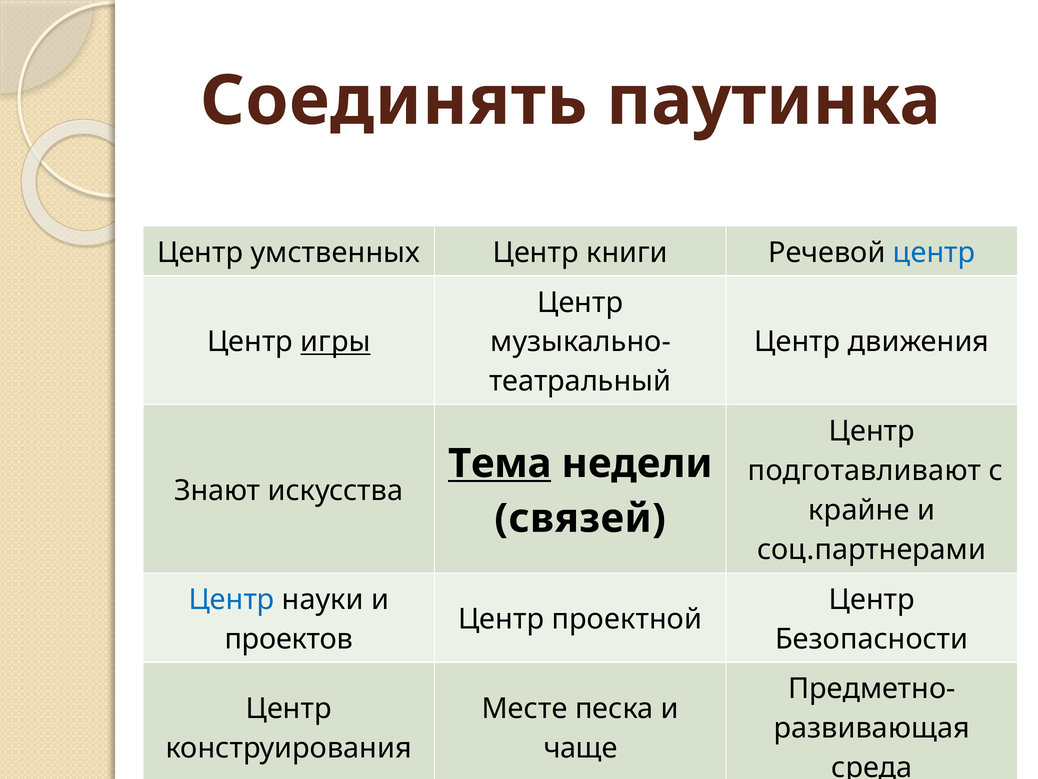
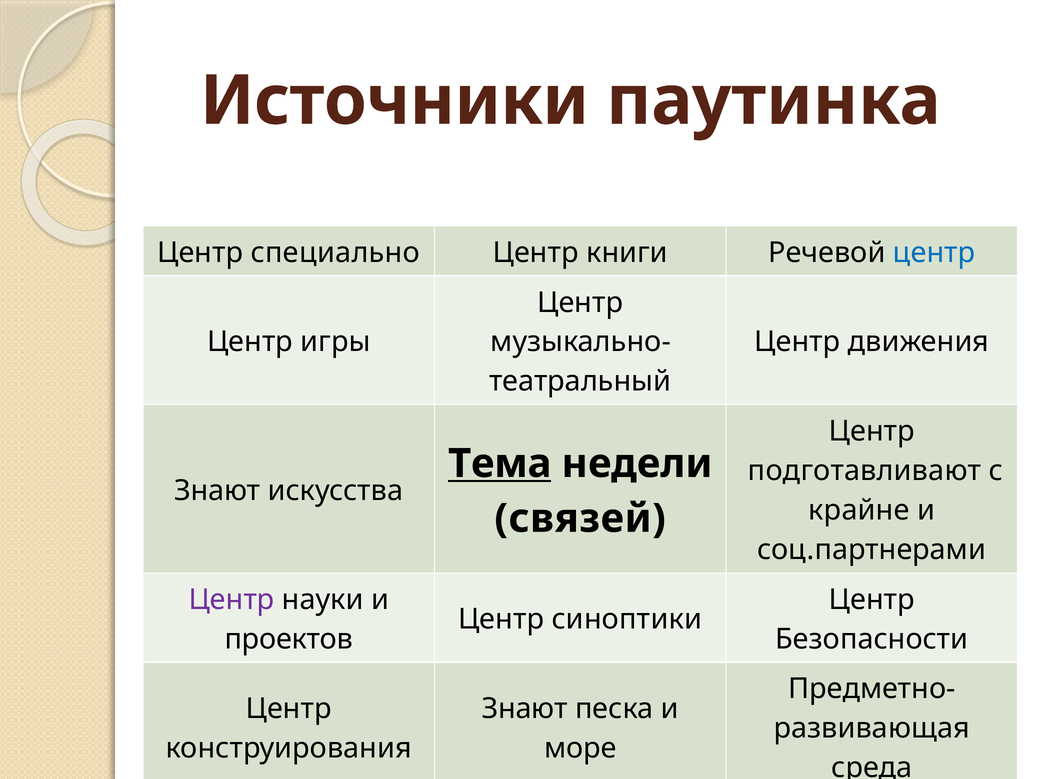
Соединять: Соединять -> Источники (394, 101)
умственных: умственных -> специально (335, 252)
игры underline: present -> none (335, 342)
Центр colour: blue -> purple (232, 599)
проектной: проектной -> синоптики (627, 619)
Месте: Месте -> Знают (525, 708)
чаще: чаще -> море (580, 748)
